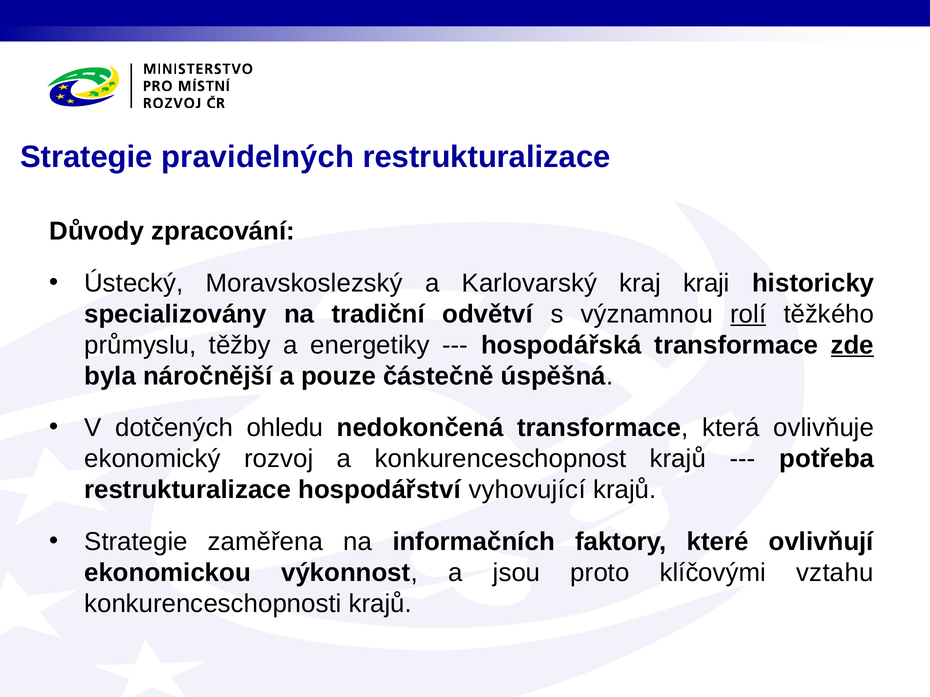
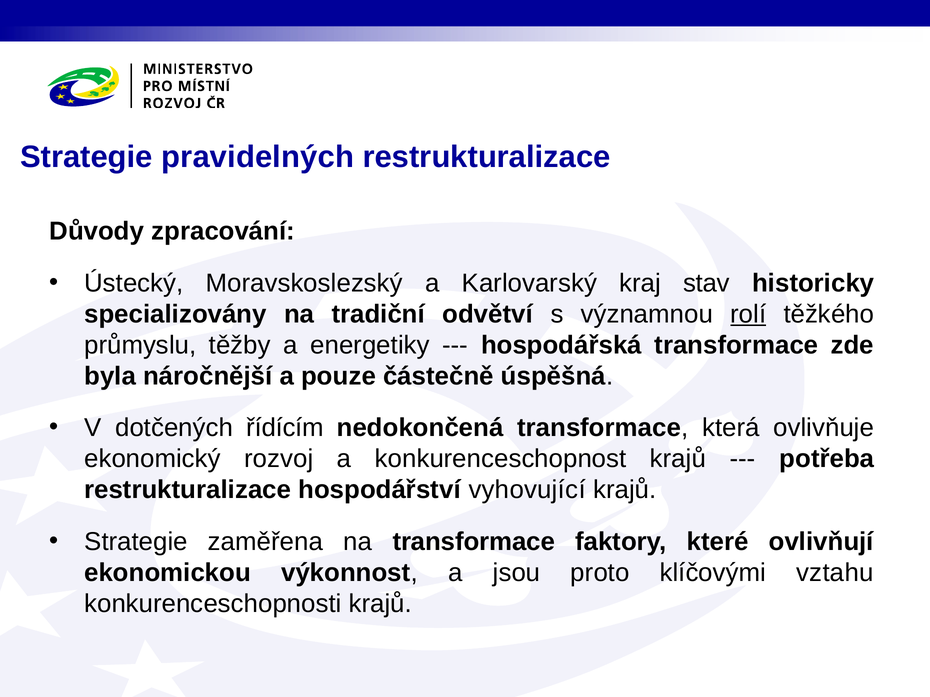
kraji: kraji -> stav (706, 283)
zde underline: present -> none (852, 345)
ohledu: ohledu -> řídícím (285, 428)
na informačních: informačních -> transformace (474, 542)
